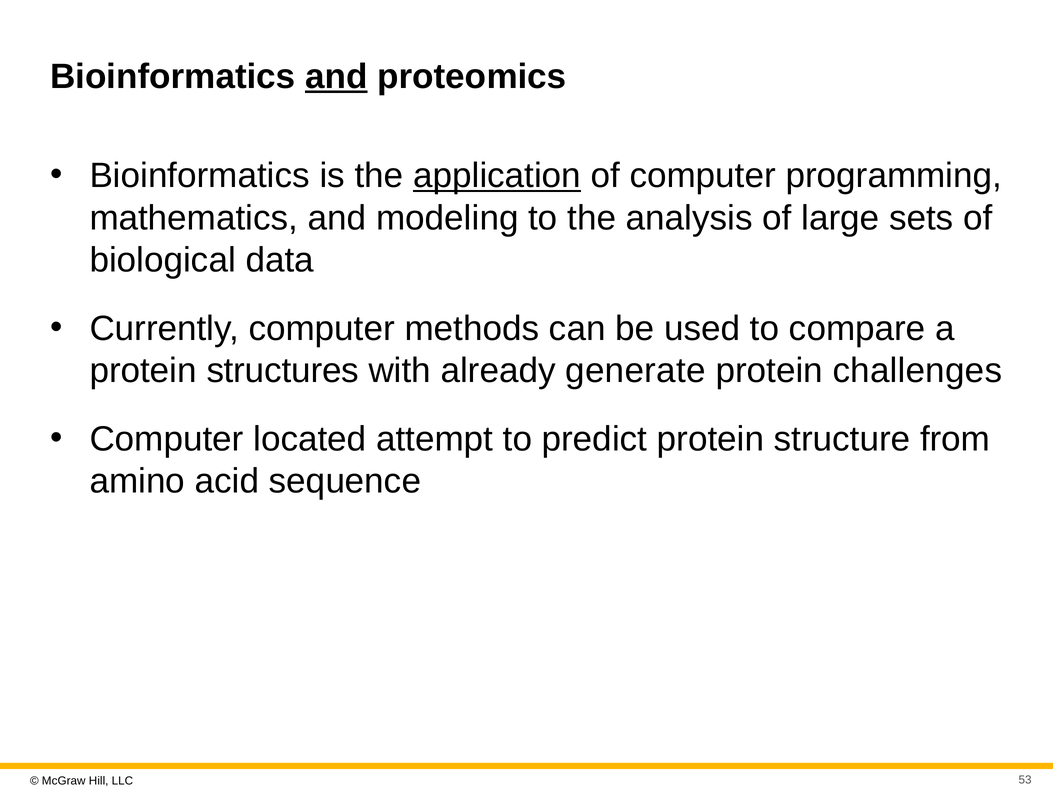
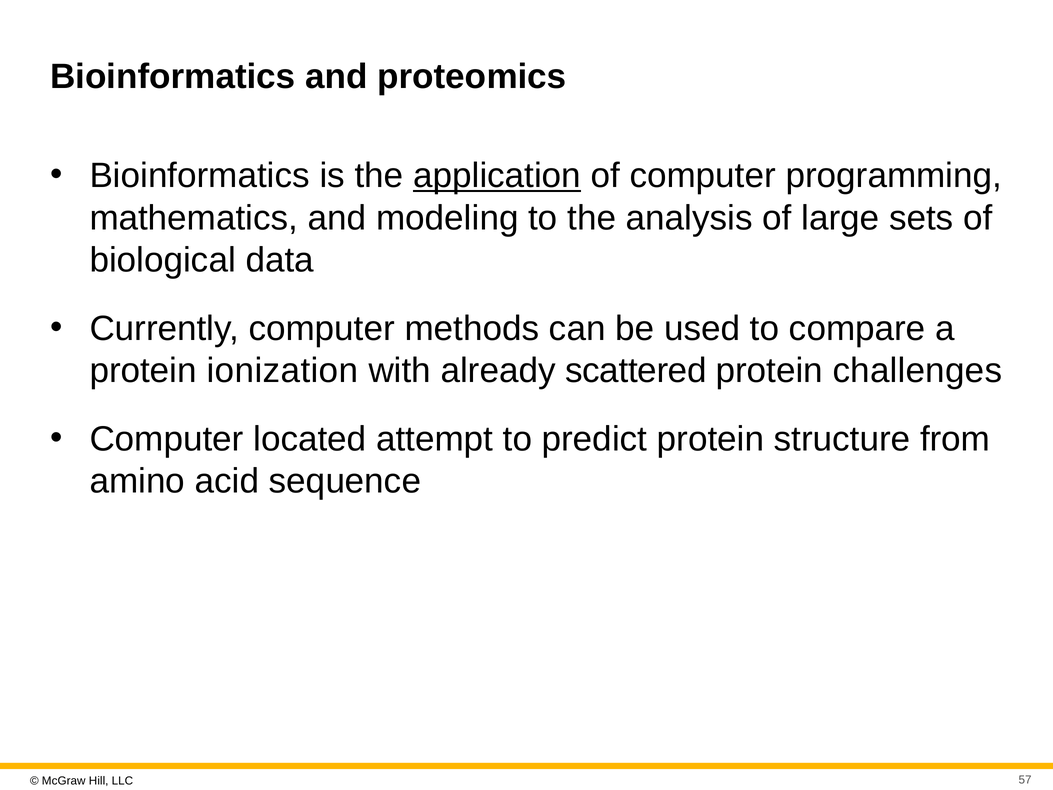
and underline: present -> none (336, 77)
structures: structures -> ionization (283, 371)
generate: generate -> scattered (636, 371)
53: 53 -> 57 (1025, 780)
